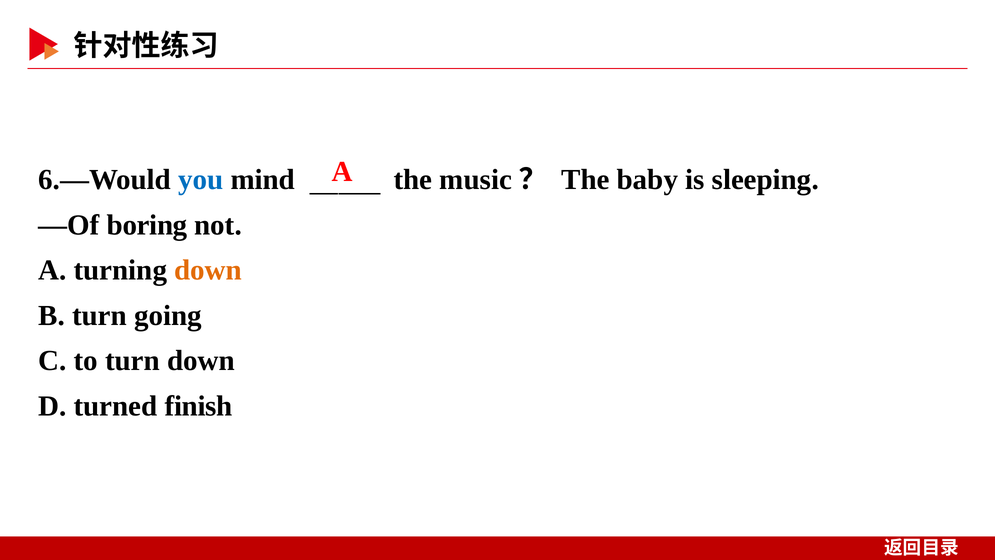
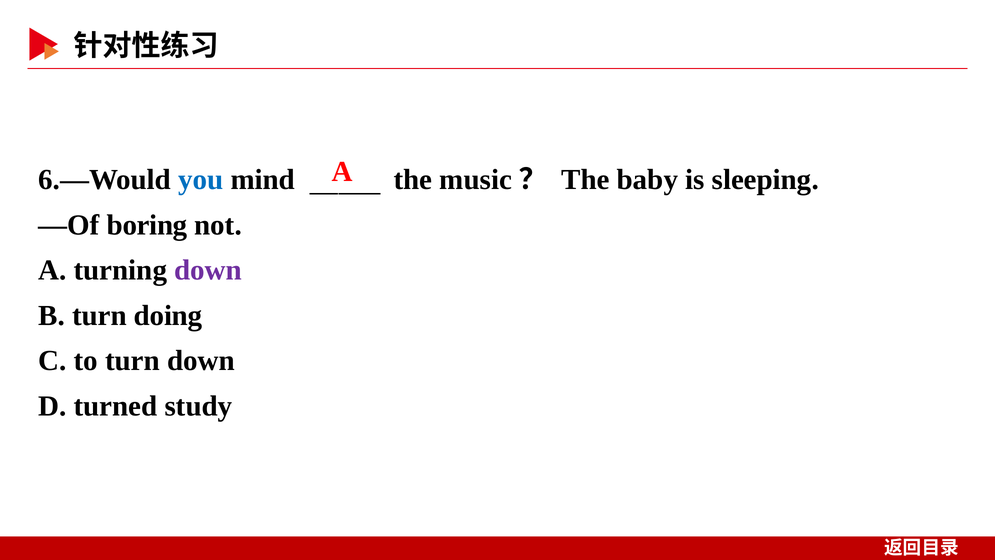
down colour: orange -> purple (208, 270)
going: going -> doing (168, 315)
finish: finish -> study (198, 406)
